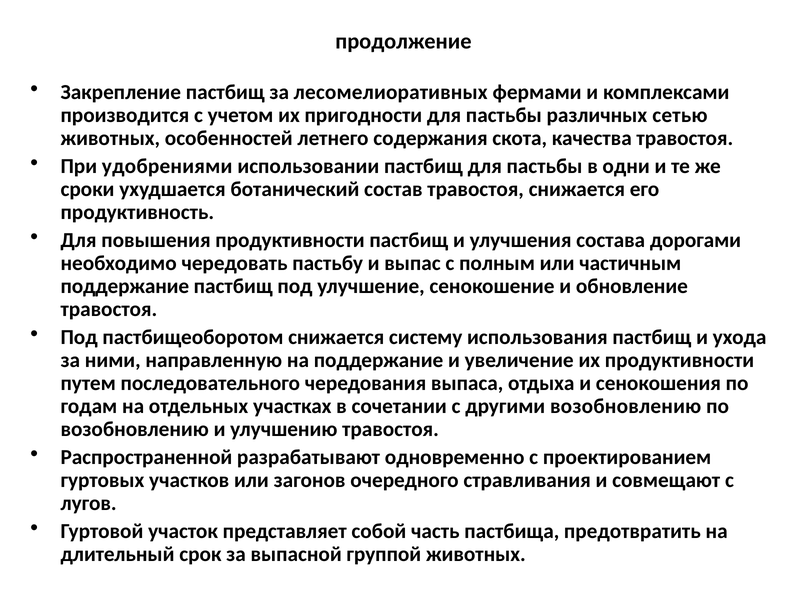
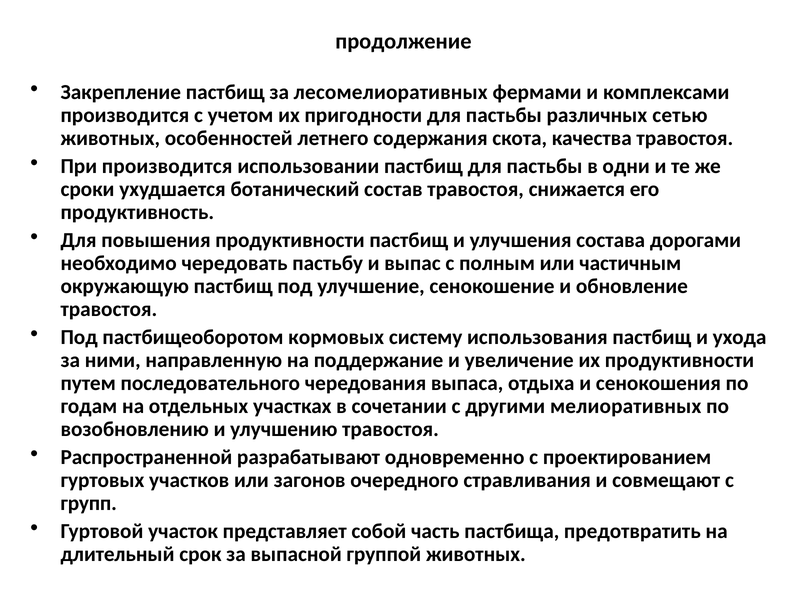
При удобрениями: удобрениями -> производится (167, 166)
поддержание: поддержание -> окружающую (125, 286)
пастбищеоборотом снижается: снижается -> кормовых (336, 337)
другими возобновлению: возобновлению -> мелиоративных (626, 406)
лугов: лугов -> групп (89, 502)
